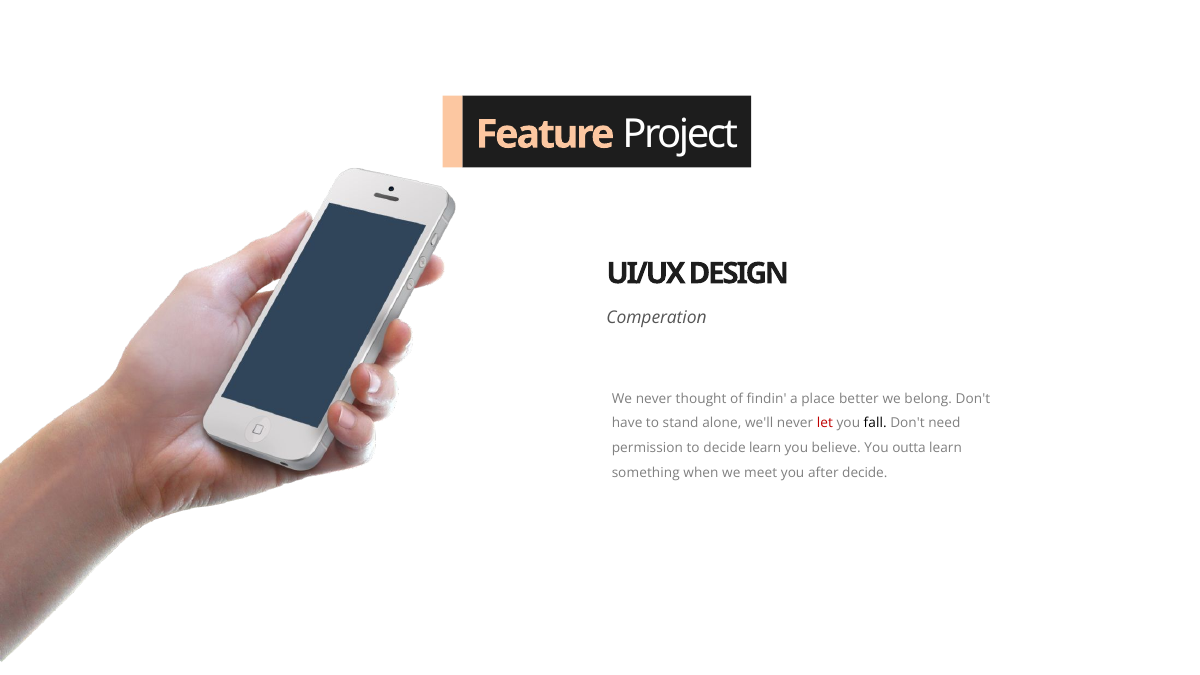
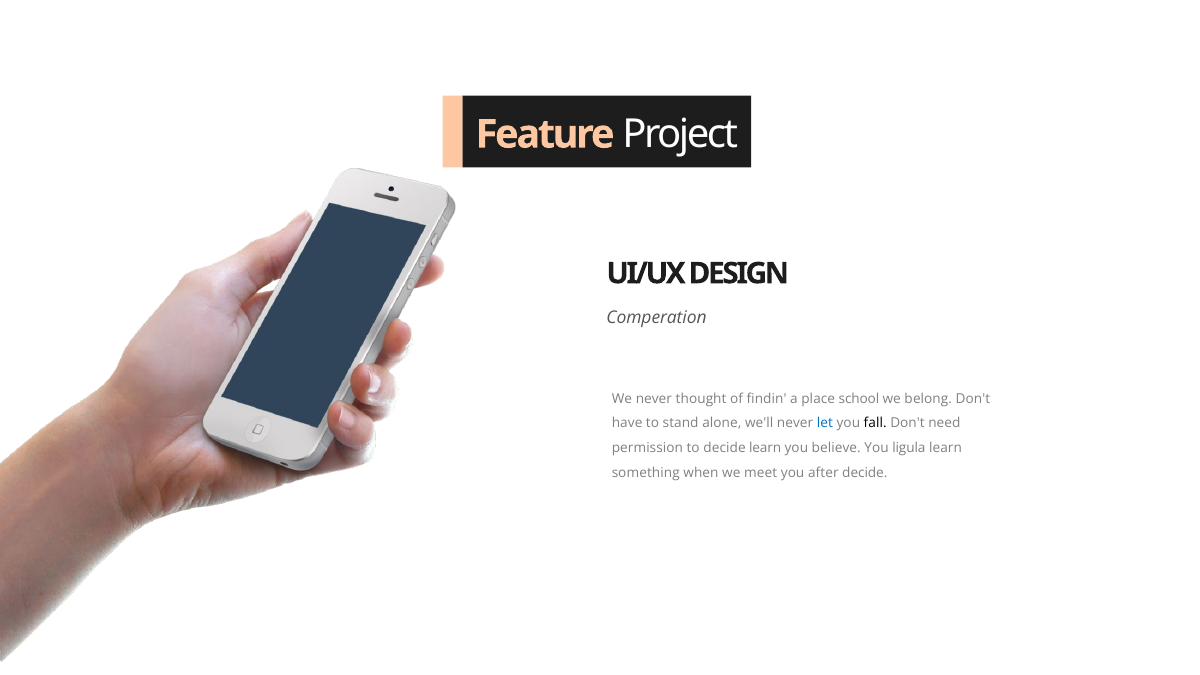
better: better -> school (859, 399)
let colour: red -> blue (825, 423)
outta: outta -> ligula (909, 448)
